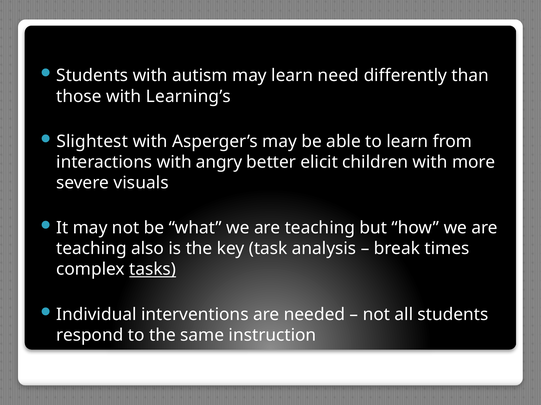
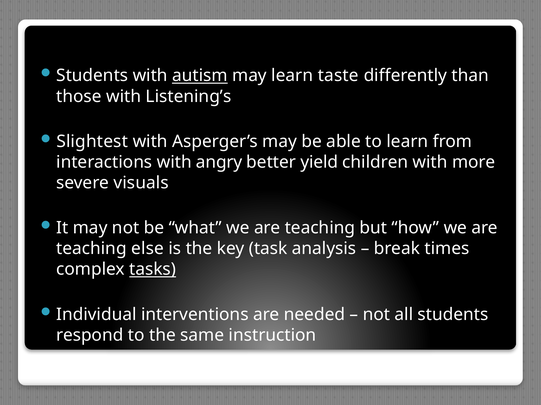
autism underline: none -> present (200, 76)
need: need -> taste (338, 76)
Learning’s: Learning’s -> Listening’s (188, 96)
elicit: elicit -> yield (319, 162)
also: also -> else (148, 249)
